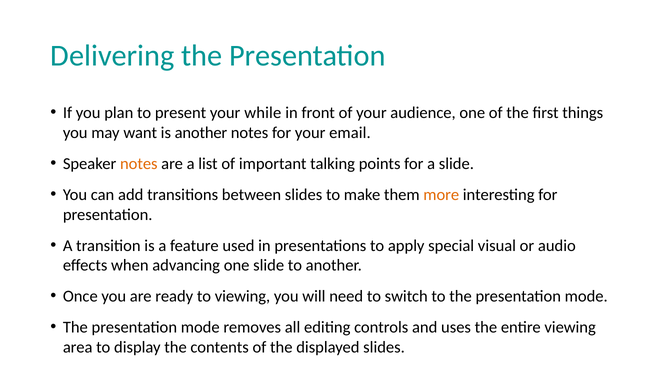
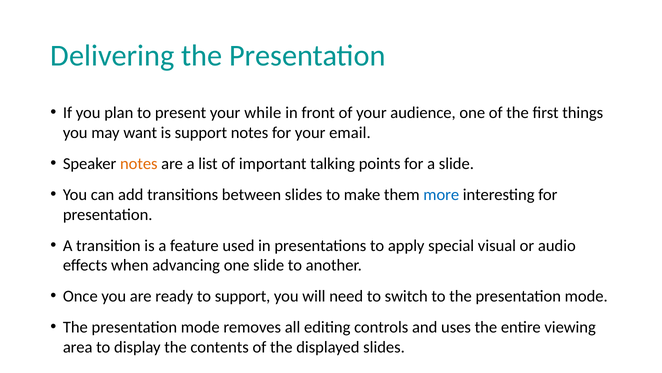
is another: another -> support (201, 133)
more colour: orange -> blue (441, 194)
to viewing: viewing -> support (243, 296)
